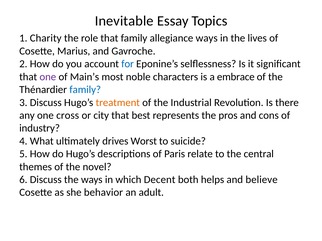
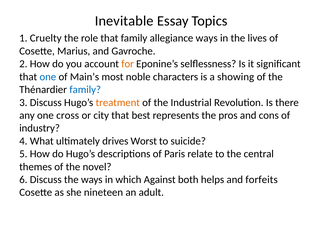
Charity: Charity -> Cruelty (46, 38)
for colour: blue -> orange (128, 64)
one colour: purple -> blue (48, 77)
embrace: embrace -> showing (236, 77)
Decent: Decent -> Against (160, 180)
believe: believe -> forfeits (262, 180)
behavior: behavior -> nineteen (103, 193)
